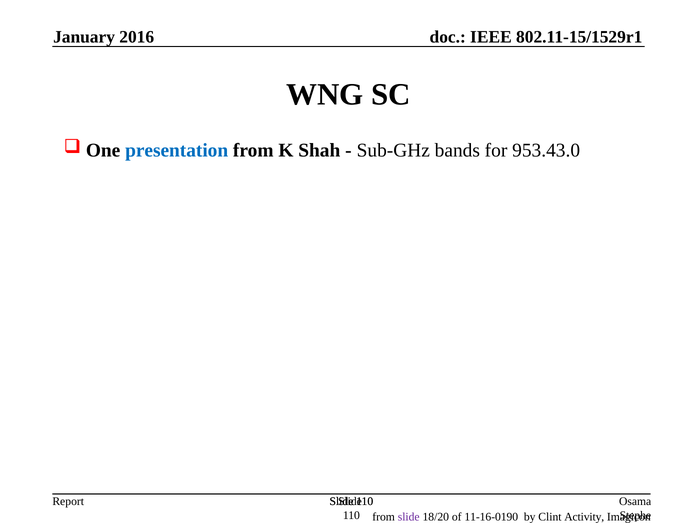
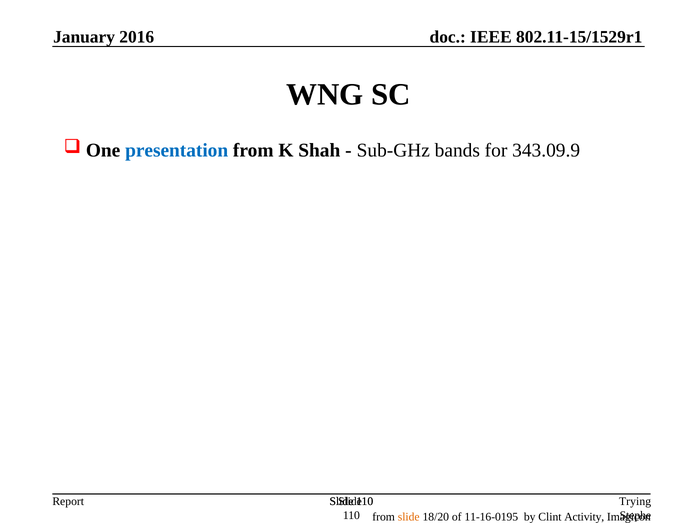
953.43.0: 953.43.0 -> 343.09.9 (546, 150)
Osama: Osama -> Trying (635, 501)
slide colour: purple -> orange (409, 517)
11-16-0190: 11-16-0190 -> 11-16-0195 (491, 517)
